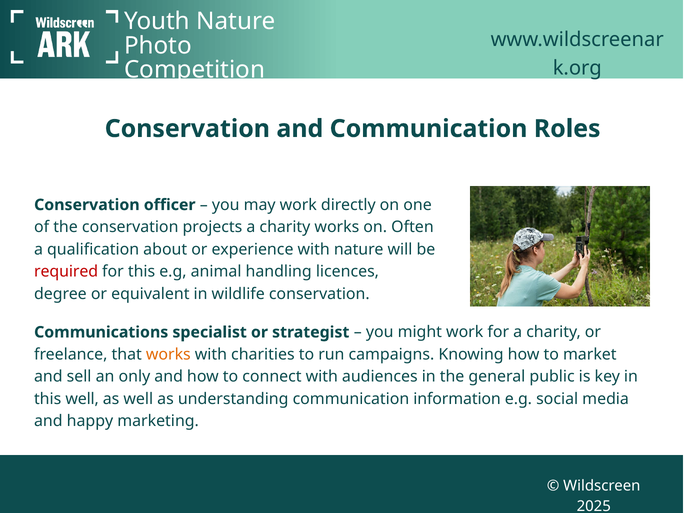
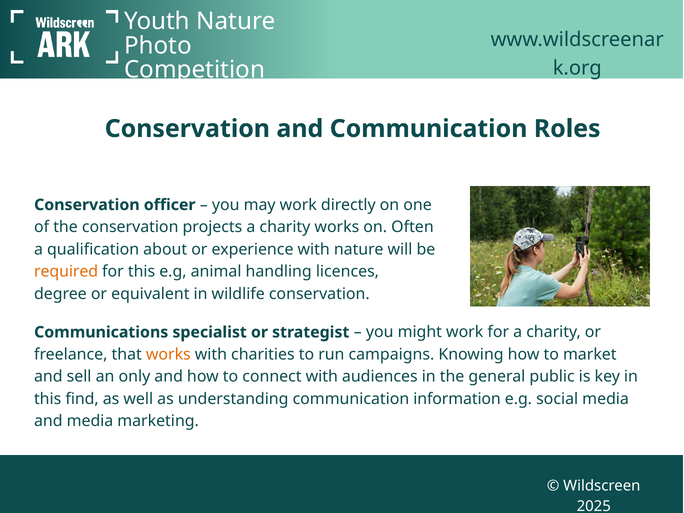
required colour: red -> orange (66, 272)
this well: well -> find (82, 399)
and happy: happy -> media (90, 421)
